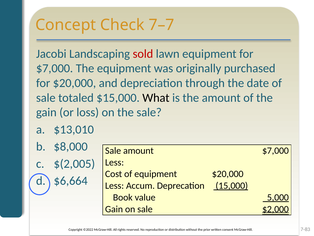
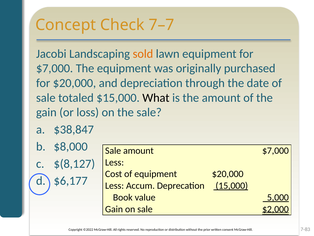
sold colour: red -> orange (143, 54)
$13,010: $13,010 -> $38,847 (74, 129)
$(2,005: $(2,005 -> $(8,127 (74, 163)
$6,664: $6,664 -> $6,177 (71, 180)
